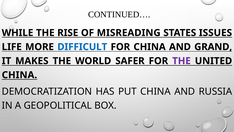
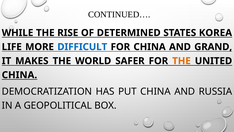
MISREADING: MISREADING -> DETERMINED (129, 33)
ISSUES: ISSUES -> KOREA (215, 33)
THE colour: purple -> orange (181, 61)
